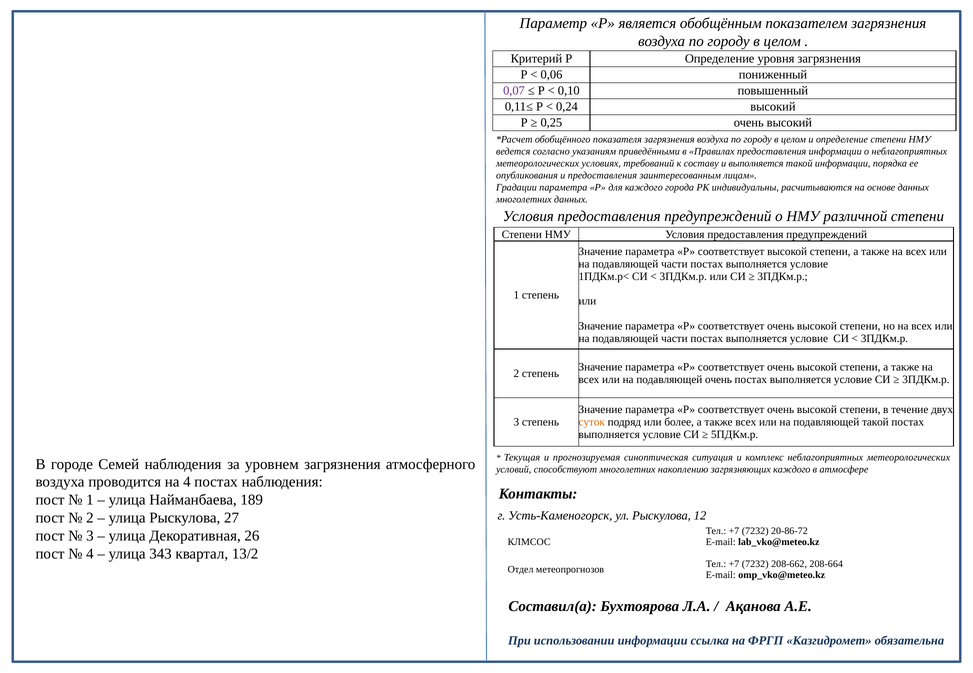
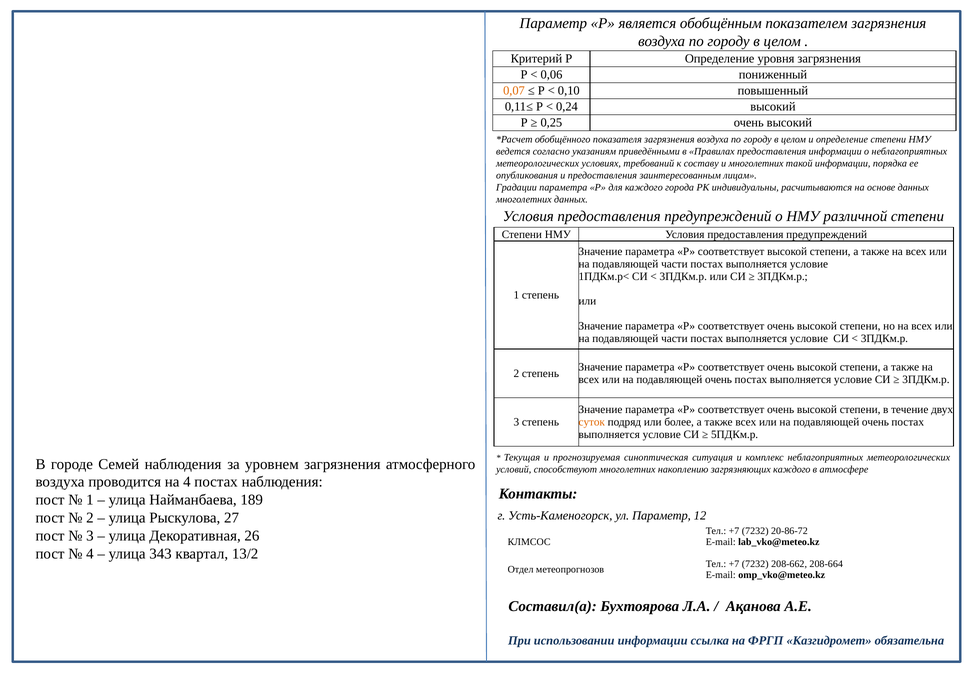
0,07 colour: purple -> orange (514, 91)
и выполняется: выполняется -> многолетних (756, 164)
такой: такой -> очень (875, 422)
ул Рыскулова: Рыскулова -> Параметр (662, 516)
